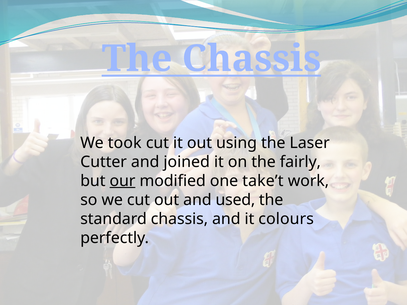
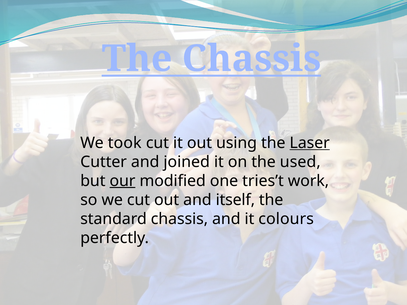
Laser underline: none -> present (310, 143)
fairly: fairly -> used (300, 162)
take’t: take’t -> tries’t (263, 181)
used: used -> itself (235, 200)
